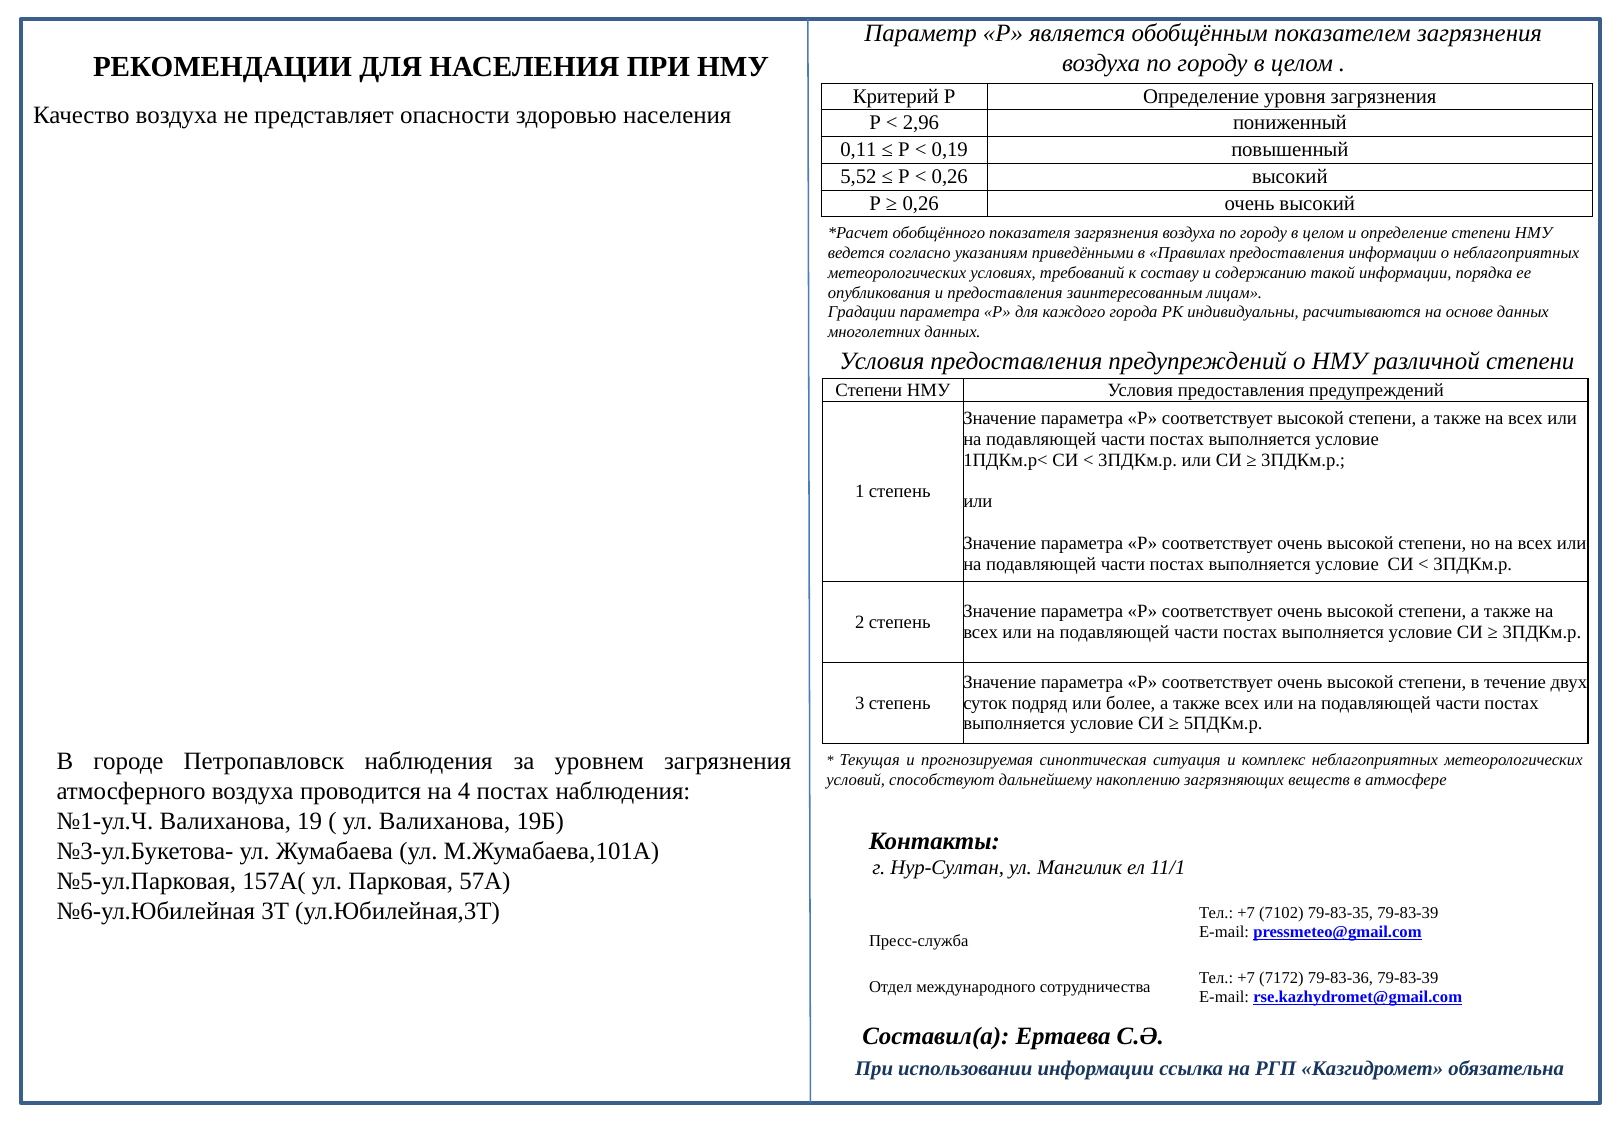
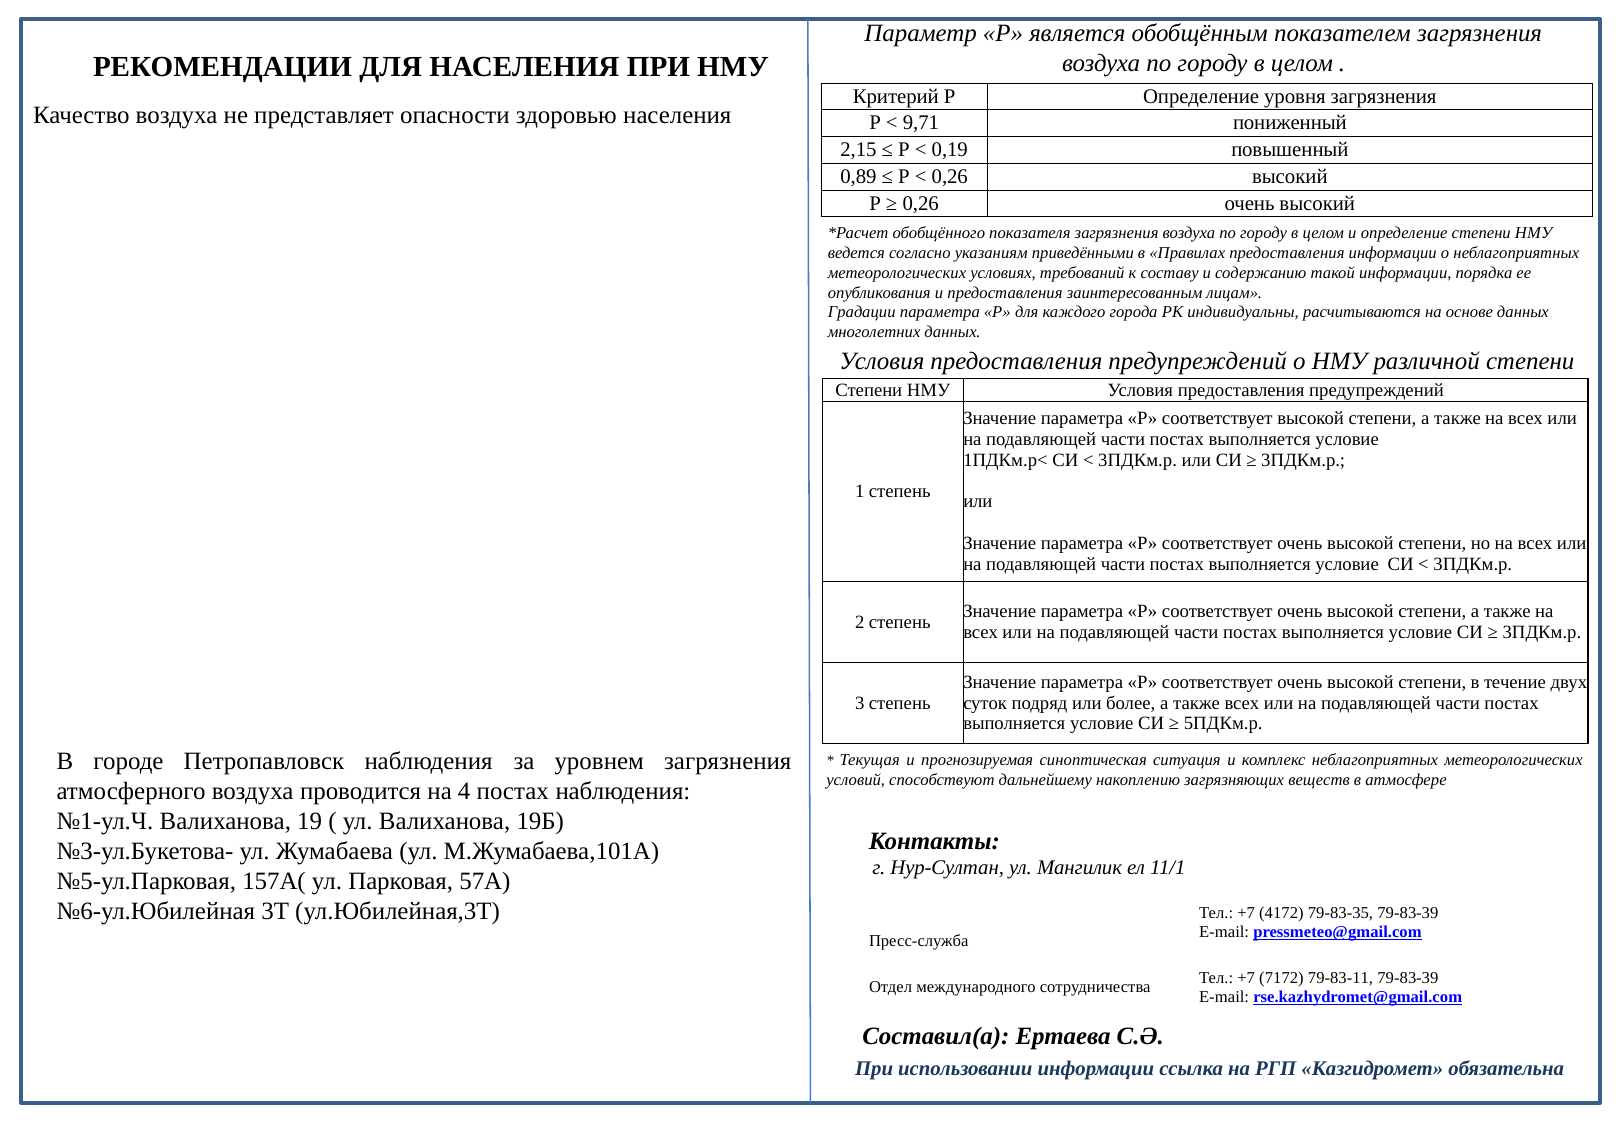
2,96: 2,96 -> 9,71 (921, 123)
0,11: 0,11 -> 2,15 (858, 150)
5,52: 5,52 -> 0,89 (858, 177)
7102: 7102 -> 4172 (1281, 914)
79-83-36: 79-83-36 -> 79-83-11 (1341, 978)
